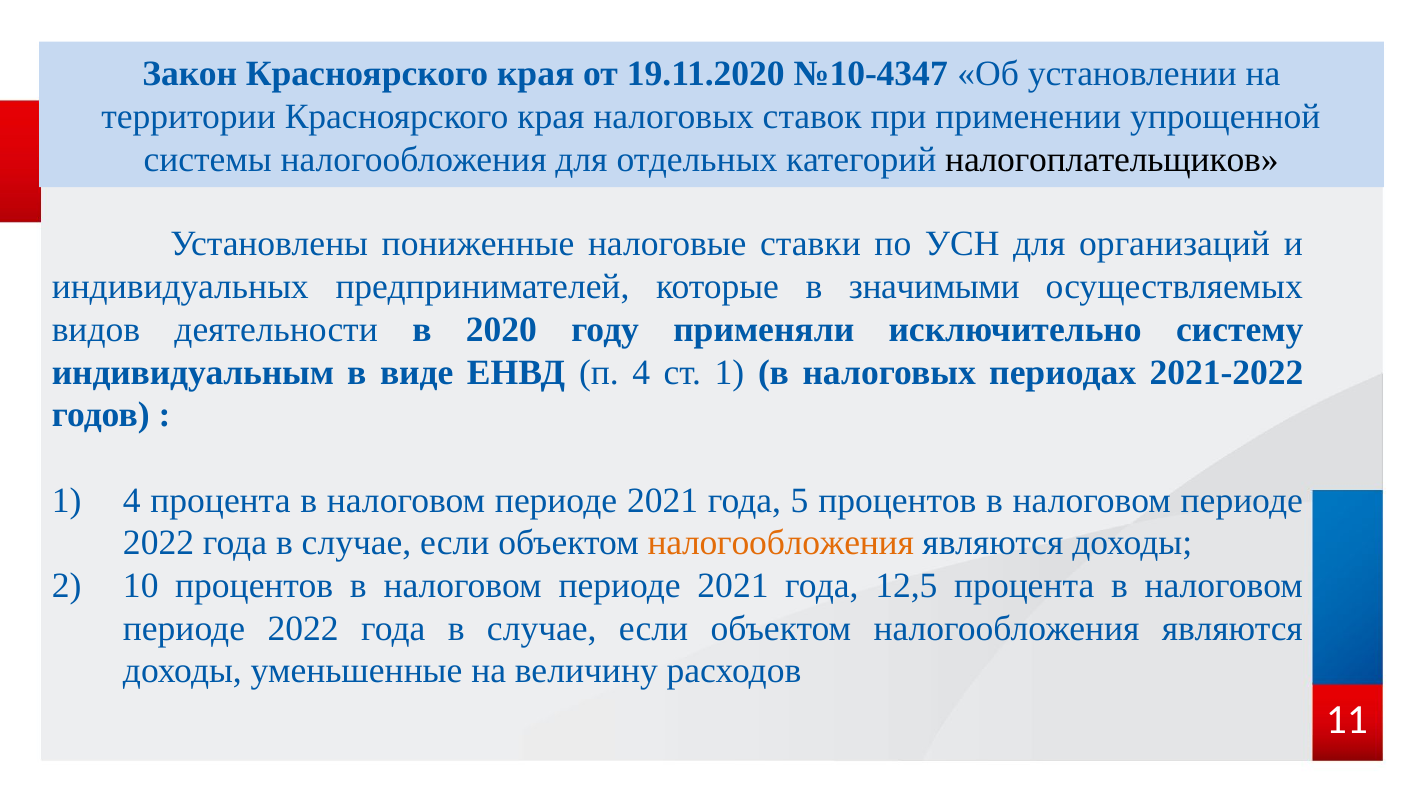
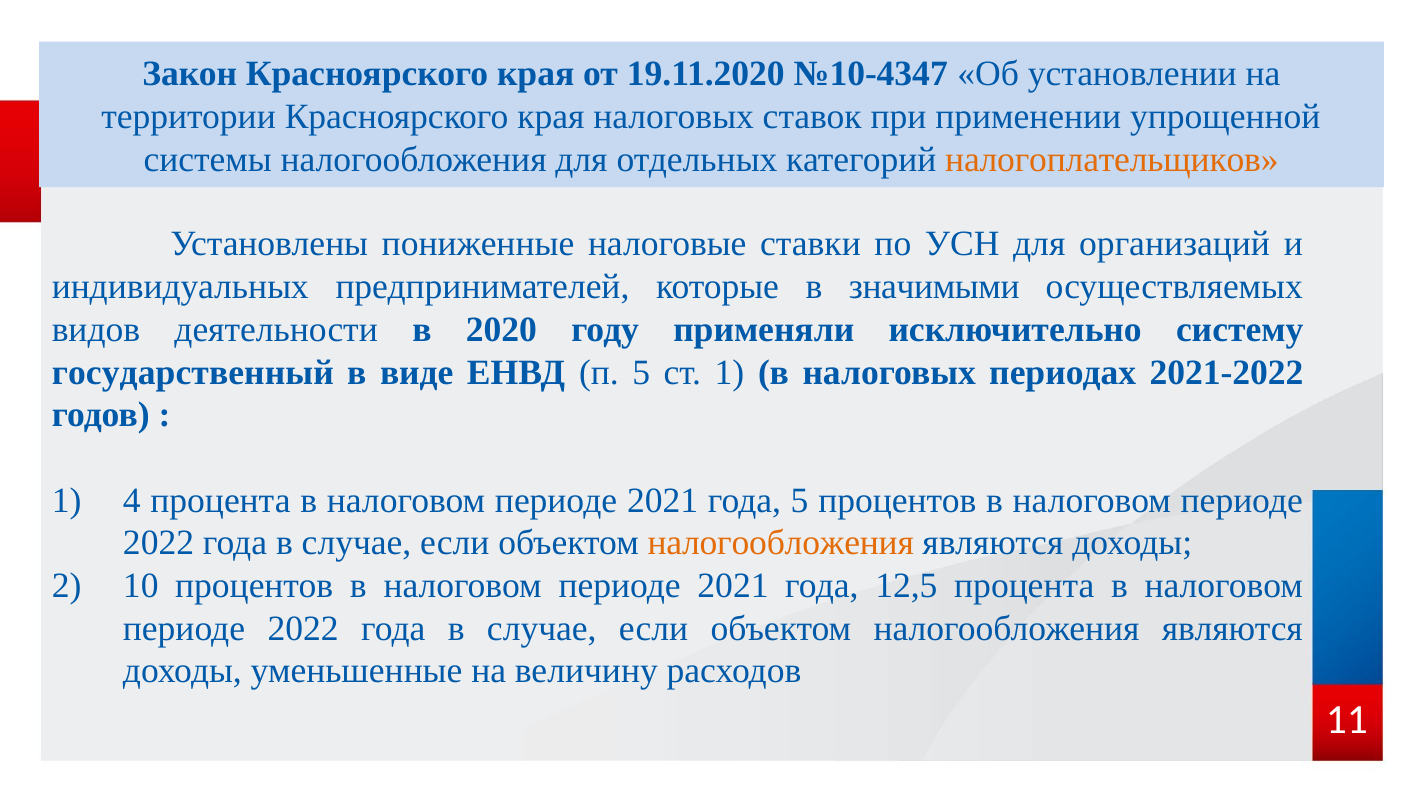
налогоплательщиков colour: black -> orange (1112, 160)
индивидуальным: индивидуальным -> государственный (193, 373)
п 4: 4 -> 5 (641, 373)
